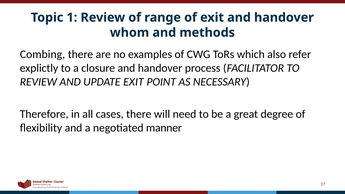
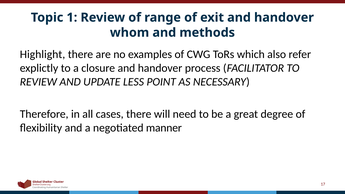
Combing: Combing -> Highlight (43, 54)
UPDATE EXIT: EXIT -> LESS (134, 82)
